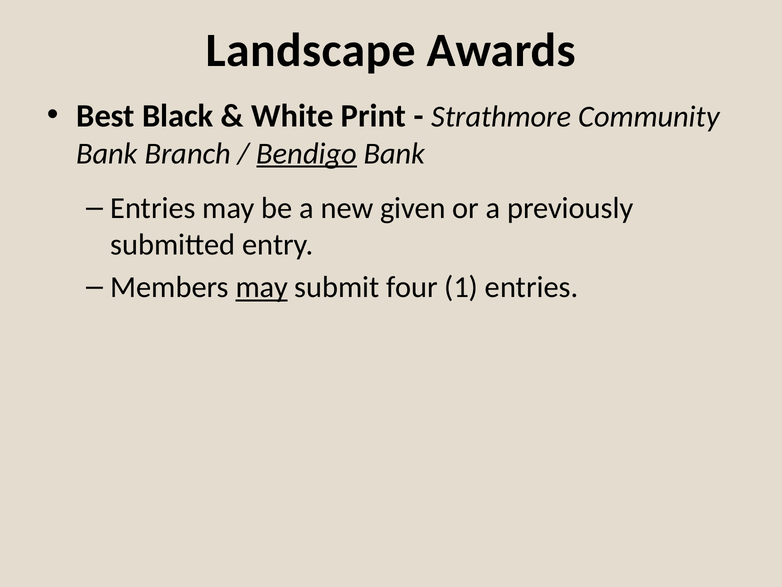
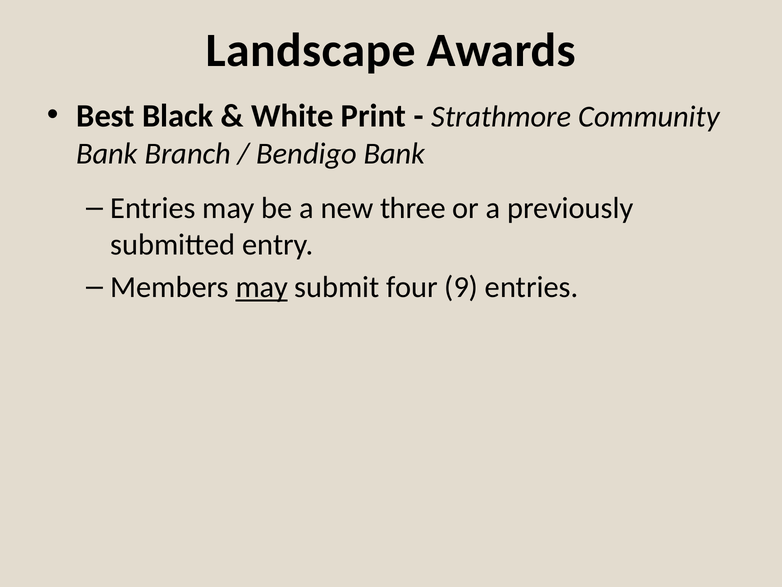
Bendigo underline: present -> none (307, 153)
given: given -> three (413, 208)
1: 1 -> 9 (461, 287)
